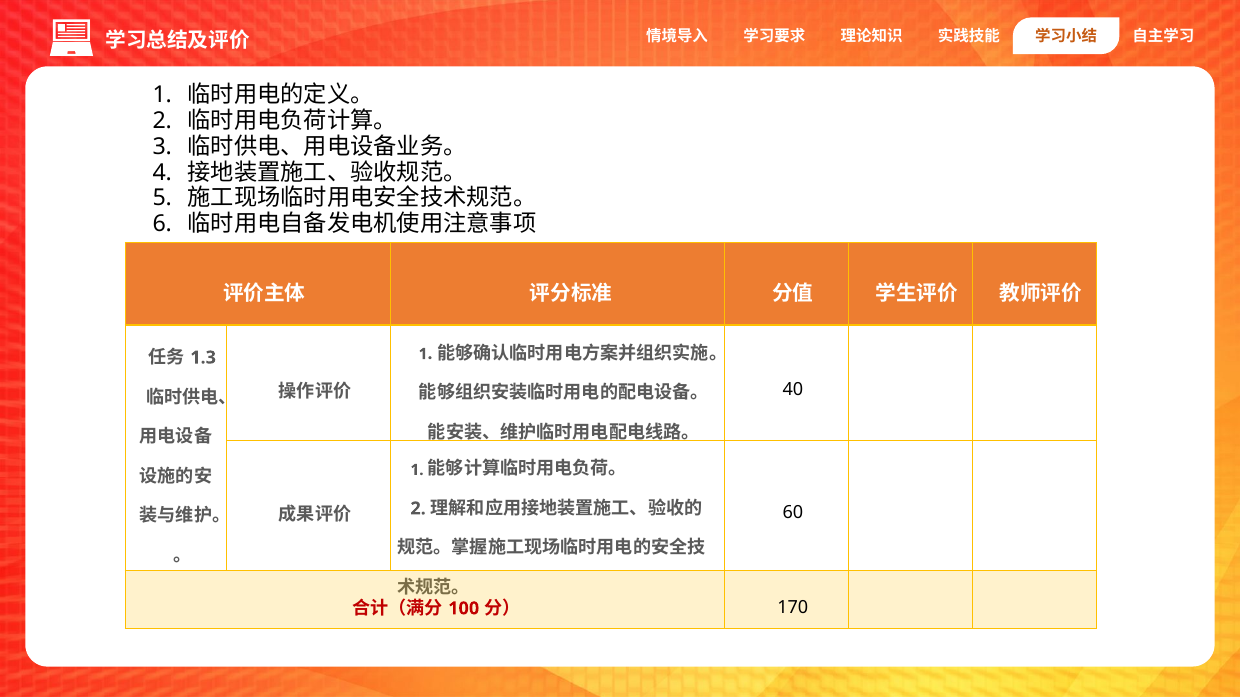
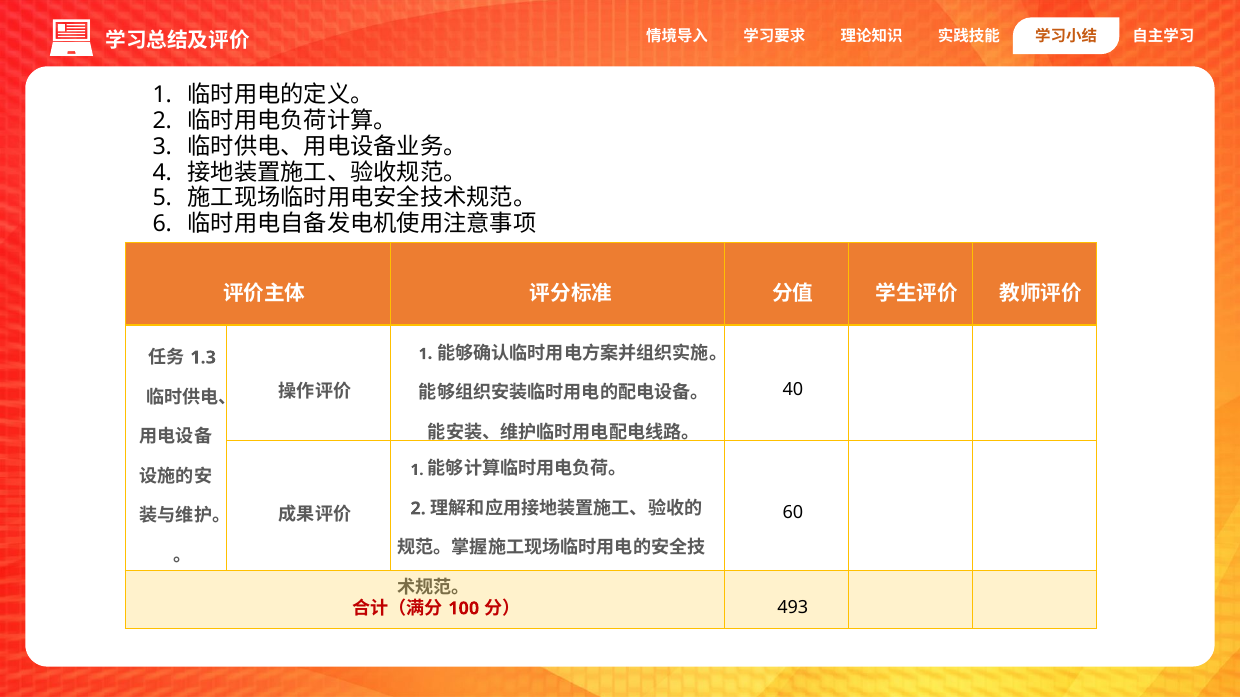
170: 170 -> 493 (793, 607)
